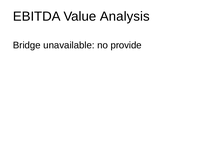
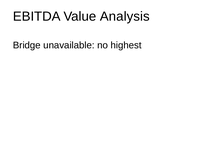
provide: provide -> highest (126, 45)
